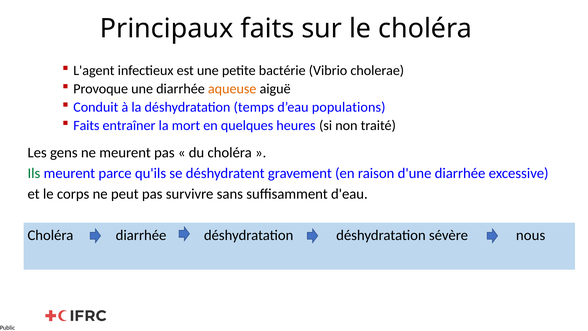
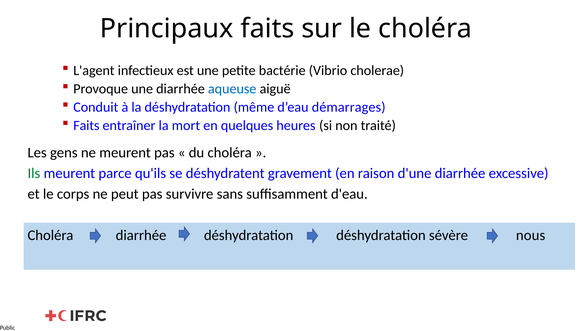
aqueuse colour: orange -> blue (232, 89)
temps: temps -> même (254, 107)
populations: populations -> démarrages (349, 107)
